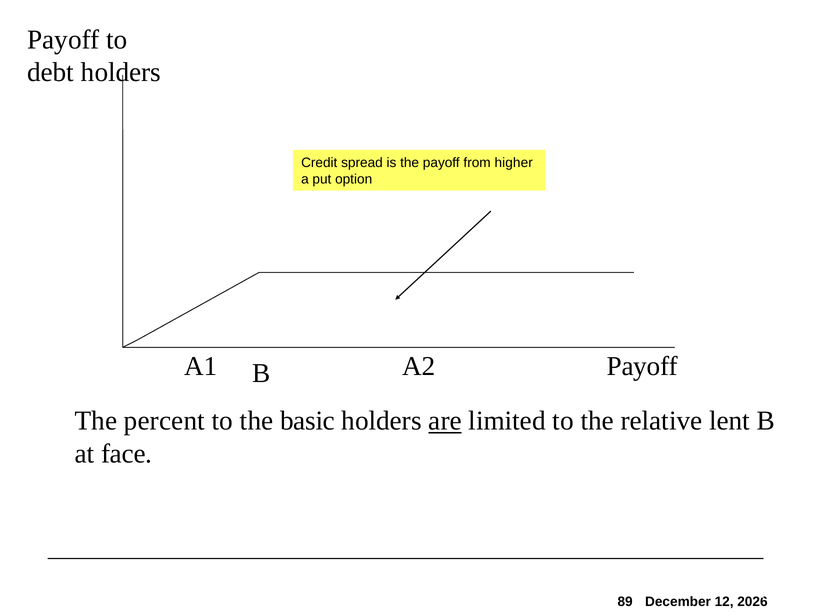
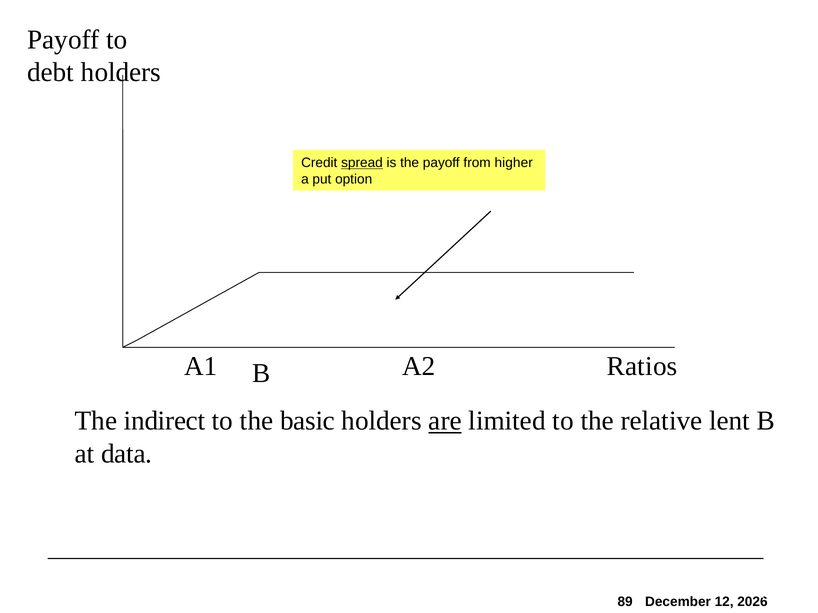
spread underline: none -> present (362, 163)
A2 Payoff: Payoff -> Ratios (642, 367)
percent: percent -> indirect (165, 421)
face: face -> data (127, 454)
